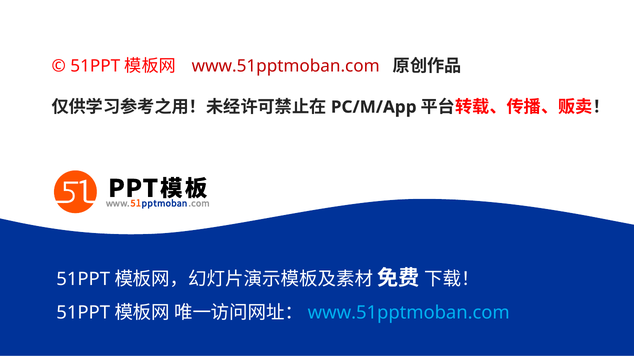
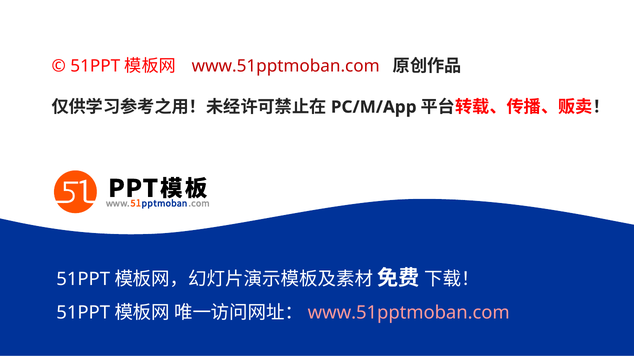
www.51pptmoban.com colour: light blue -> pink (409, 313)
